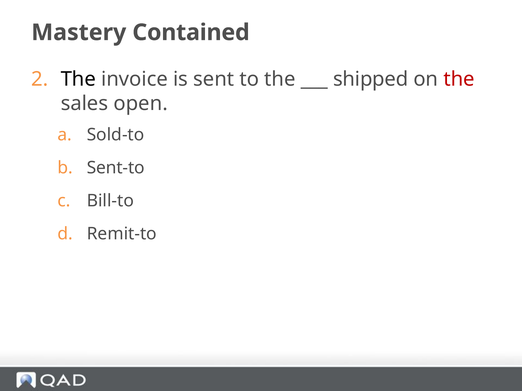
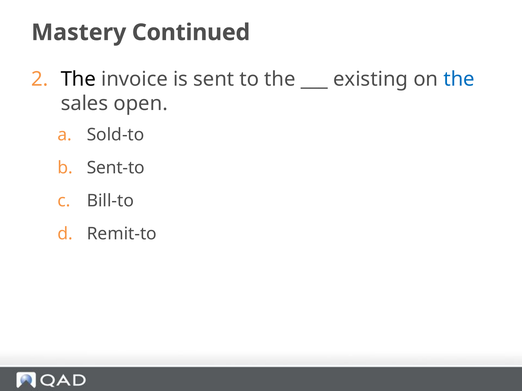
Contained: Contained -> Continued (191, 33)
shipped: shipped -> existing (371, 79)
the colour: red -> blue (459, 79)
